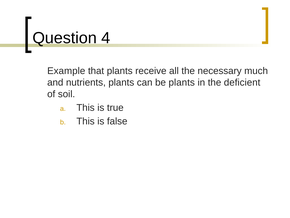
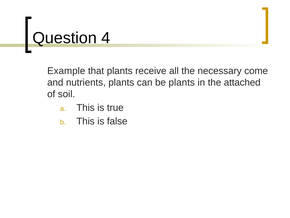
much: much -> come (256, 71)
deficient: deficient -> attached (242, 82)
